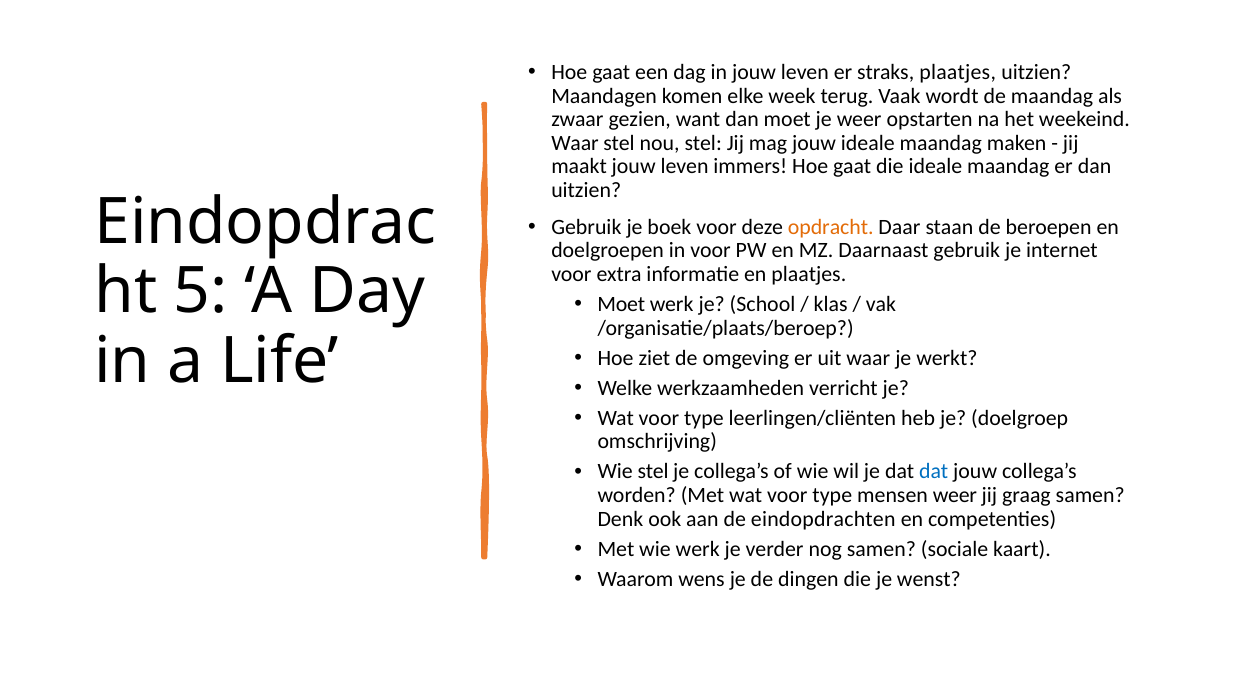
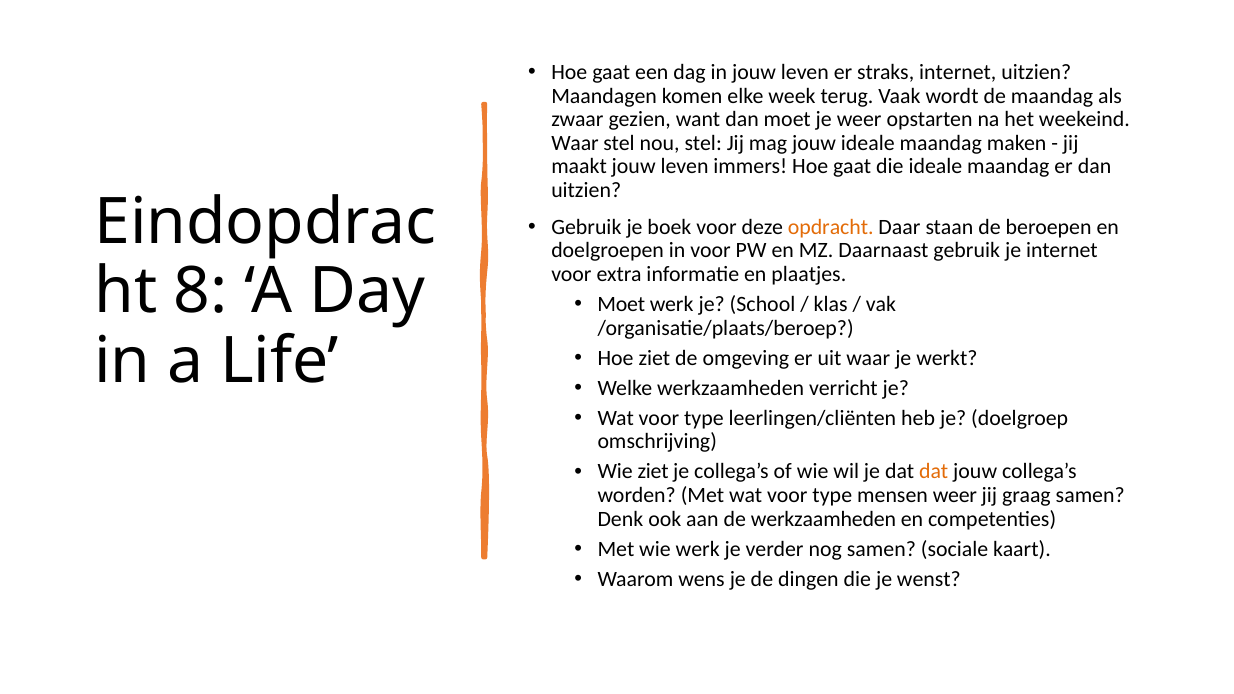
straks plaatjes: plaatjes -> internet (958, 72)
5: 5 -> 8 (201, 291)
Wie stel: stel -> ziet (653, 472)
dat colour: blue -> orange (934, 472)
de eindopdrachten: eindopdrachten -> werkzaamheden (823, 519)
